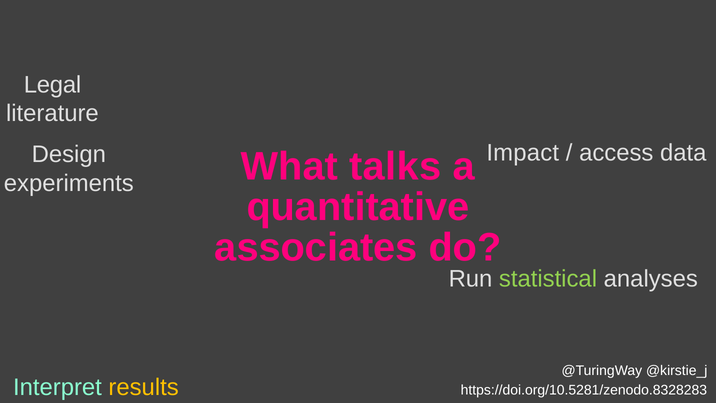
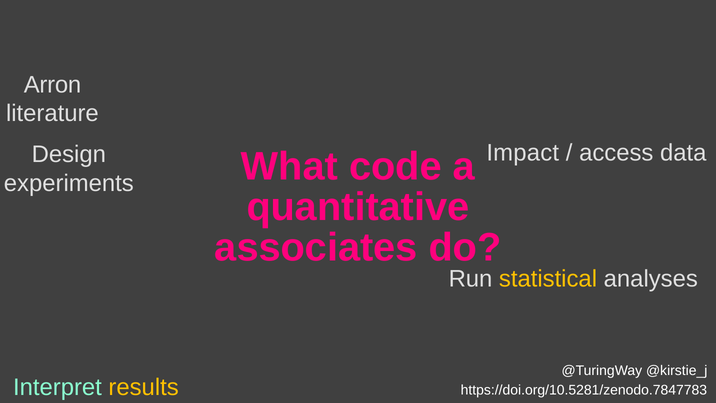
Legal: Legal -> Arron (52, 85)
talks: talks -> code (395, 166)
statistical colour: light green -> yellow (548, 279)
https://doi.org/10.5281/zenodo.8328283: https://doi.org/10.5281/zenodo.8328283 -> https://doi.org/10.5281/zenodo.7847783 (584, 390)
